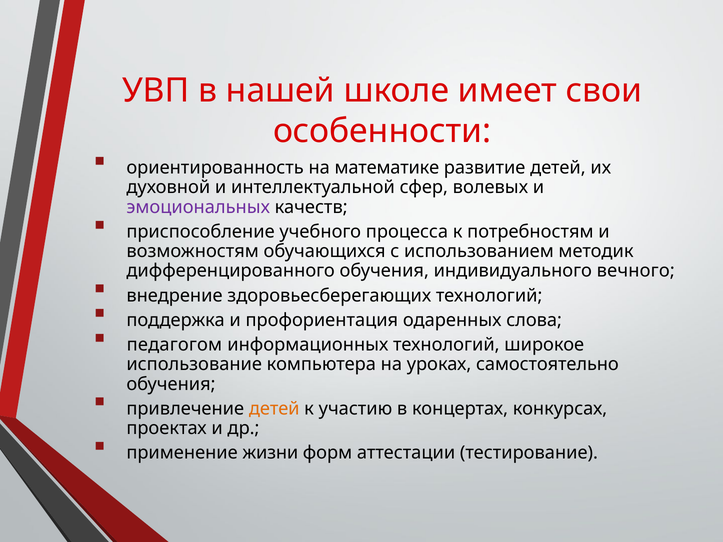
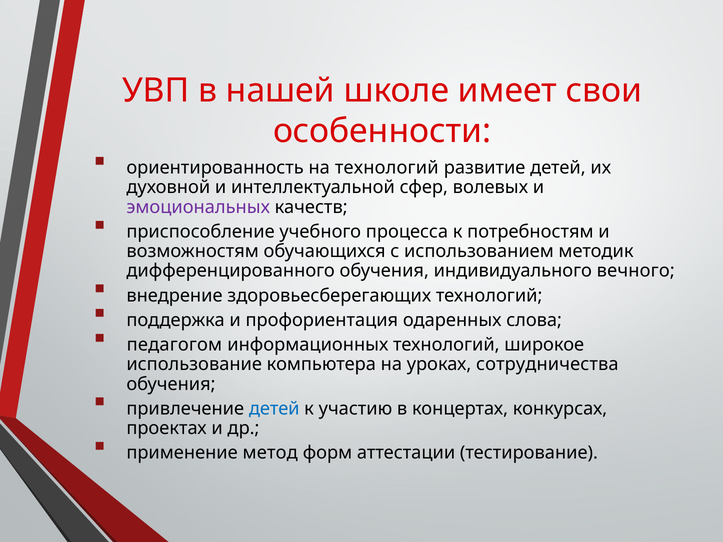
на математике: математике -> технологий (387, 168)
самостоятельно: самостоятельно -> сотрудничества (547, 364)
детей colour: orange -> blue (274, 409)
жизни: жизни -> метод (270, 453)
